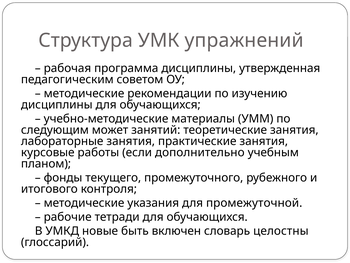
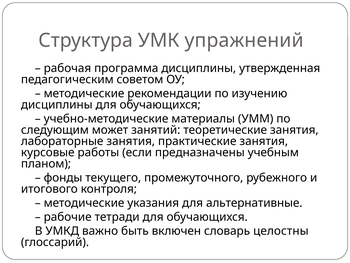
дополнительно: дополнительно -> предназначены (200, 152)
промежуточной: промежуточной -> альтернативные (254, 203)
новые: новые -> важно (100, 231)
